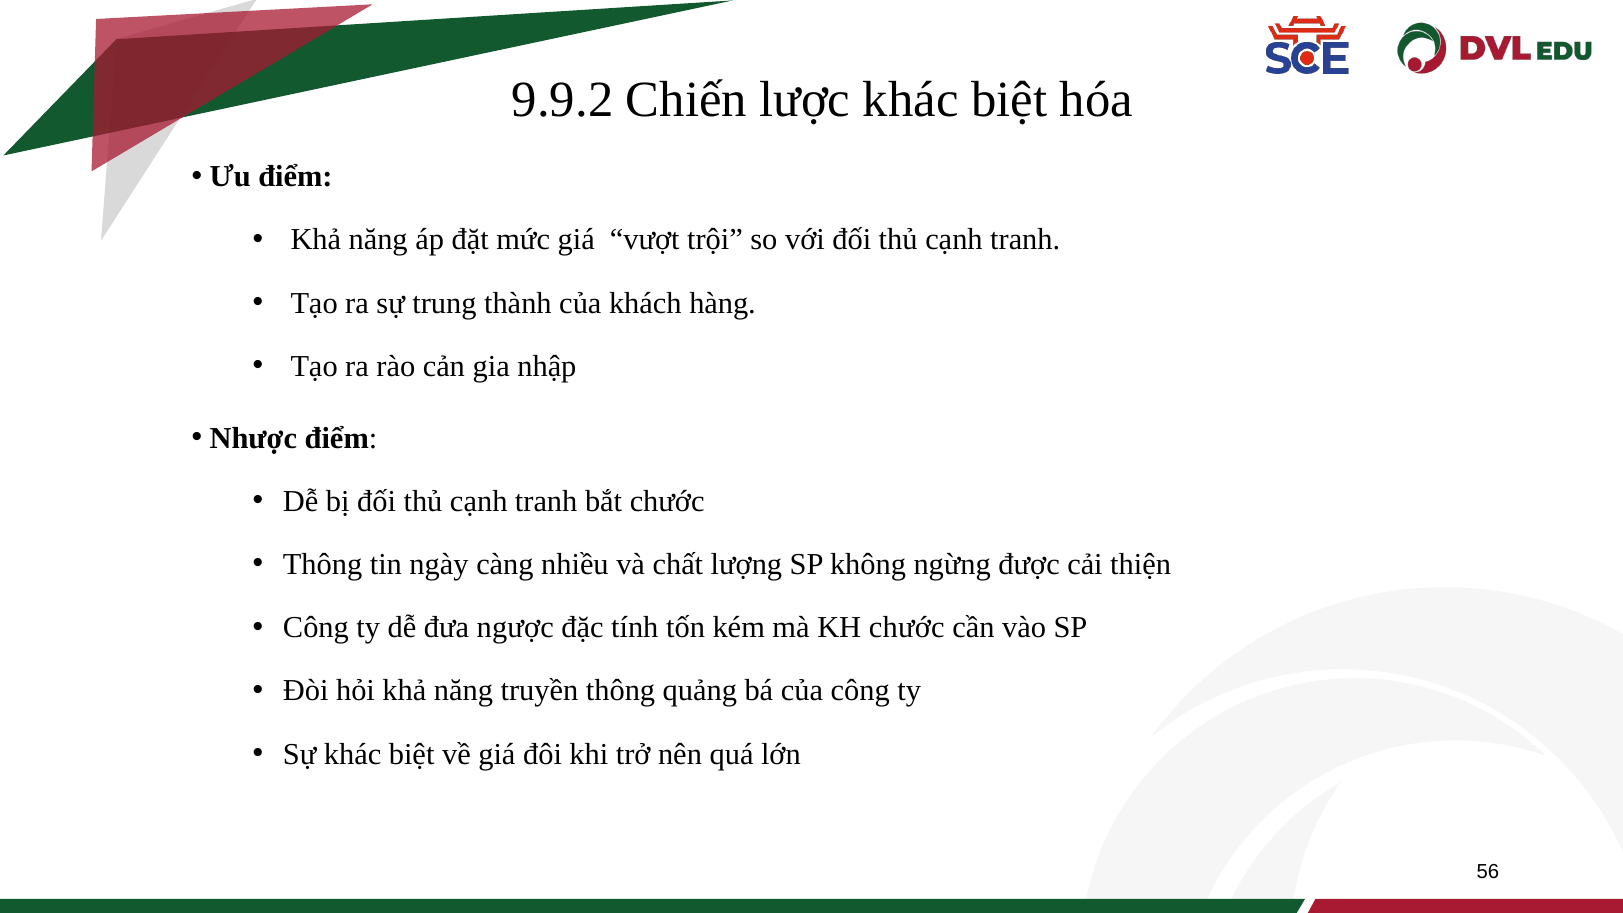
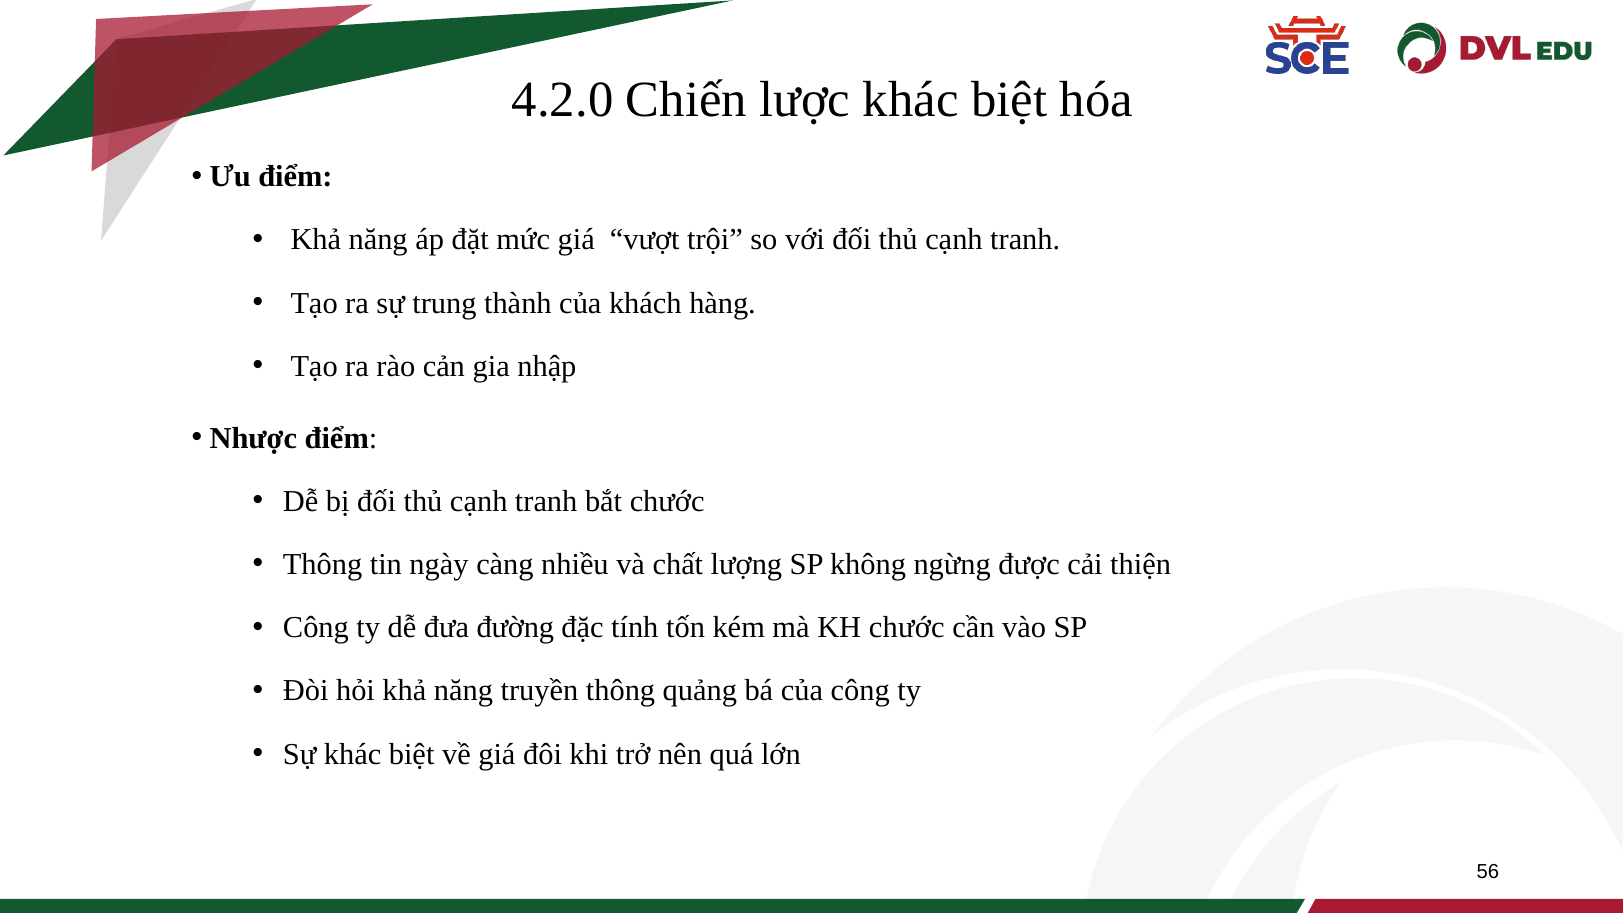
9.9.2: 9.9.2 -> 4.2.0 (563, 99)
ngược: ngược -> đường (515, 628)
